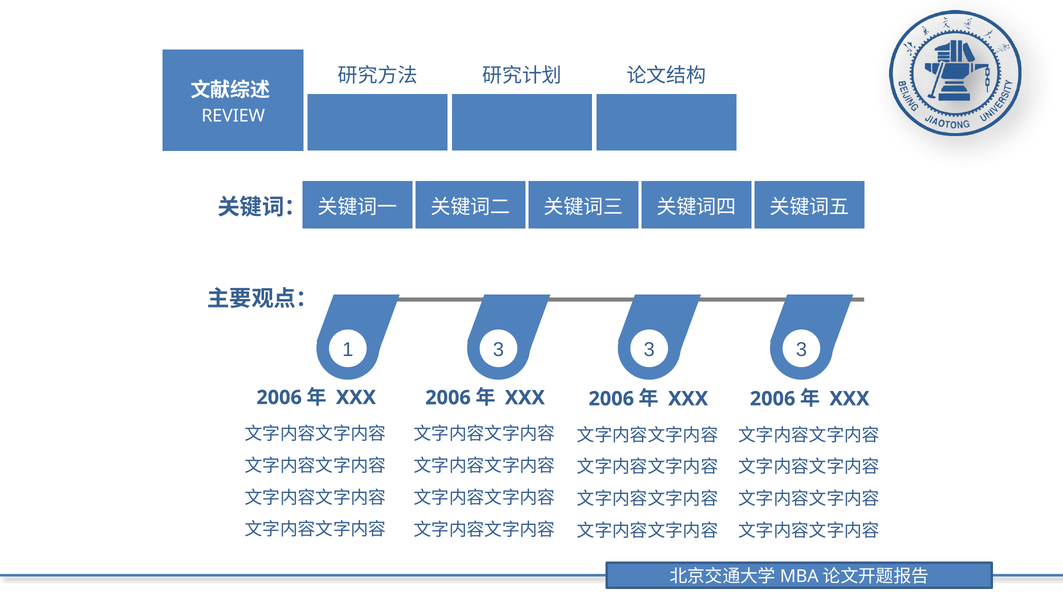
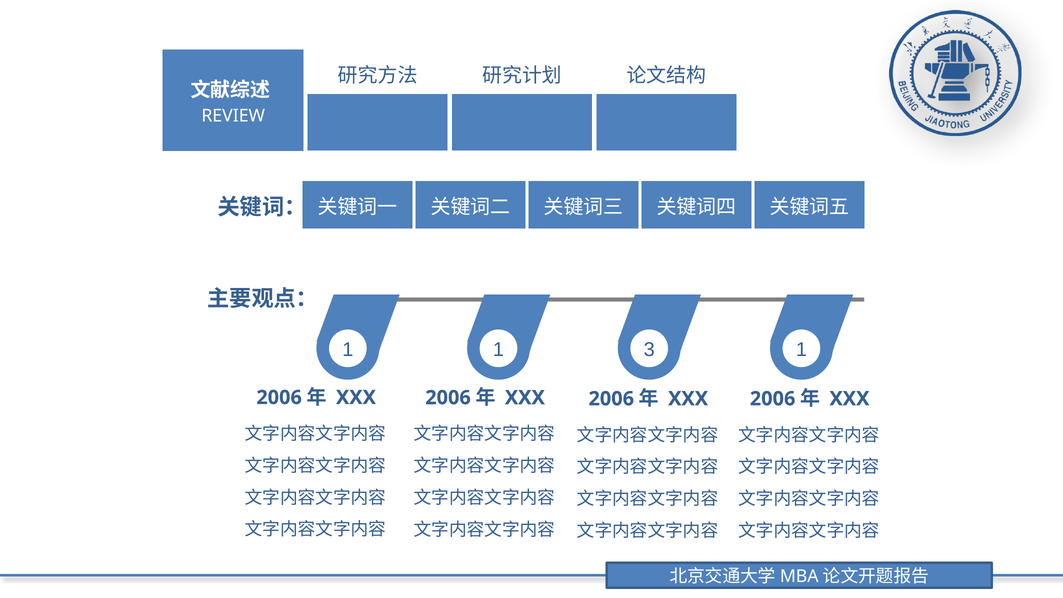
1 3: 3 -> 1 (499, 350)
3: 3 -> 1 (801, 350)
